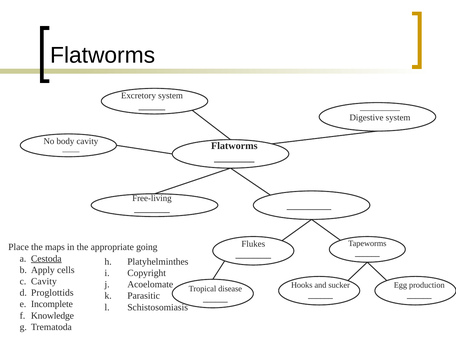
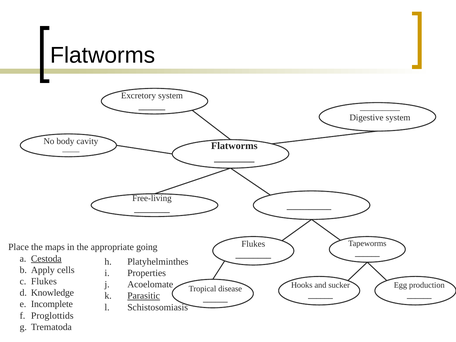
Copyright: Copyright -> Properties (147, 273)
Cavity: Cavity -> Flukes (44, 281)
Proglottids: Proglottids -> Knowledge (52, 293)
Parasitic underline: none -> present (144, 296)
Knowledge: Knowledge -> Proglottids (52, 316)
